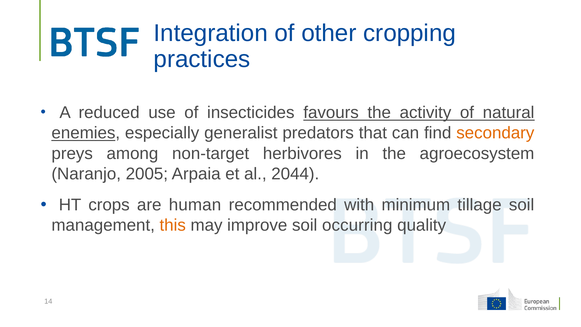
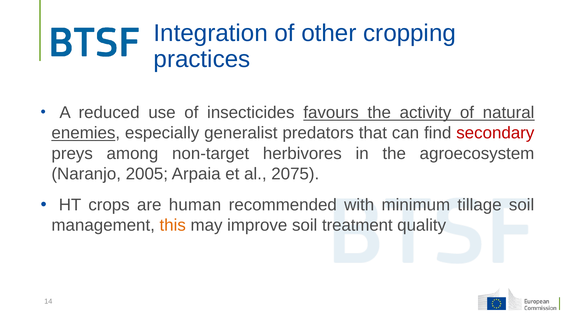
secondary colour: orange -> red (495, 133)
2044: 2044 -> 2075 (295, 174)
occurring: occurring -> treatment (357, 225)
